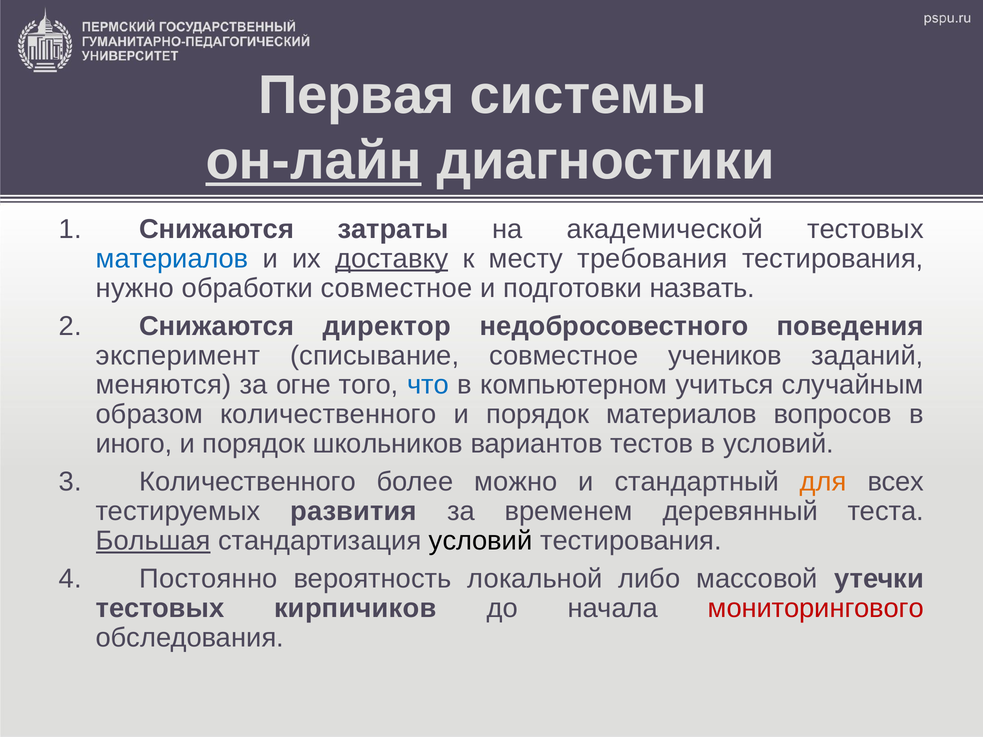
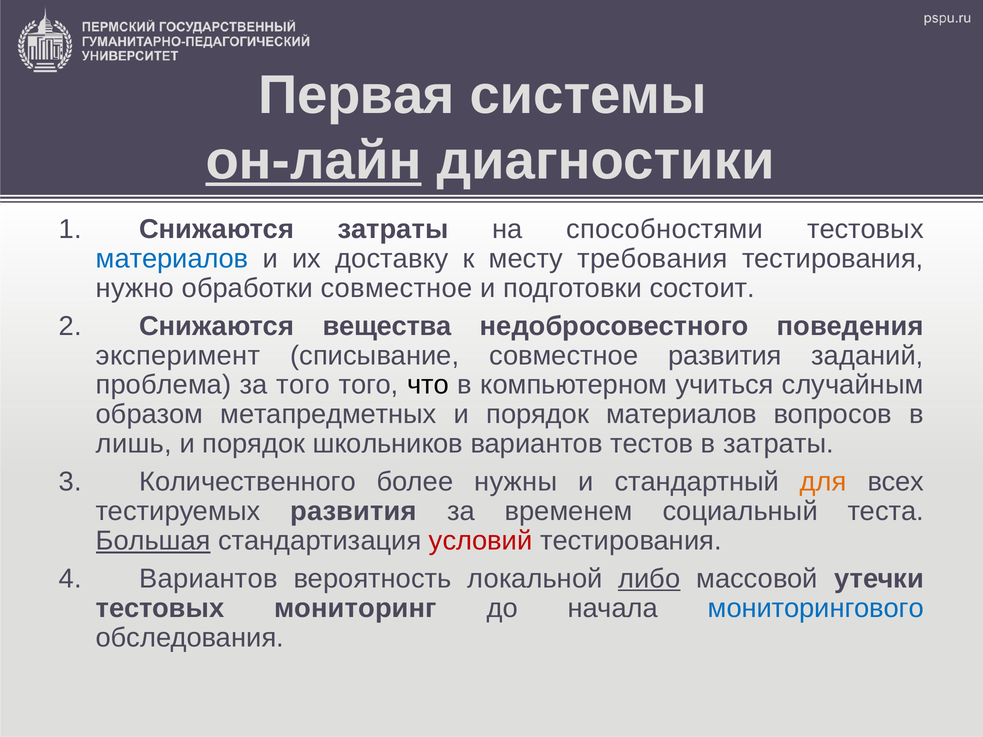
академической: академической -> способностями (665, 229)
доставку underline: present -> none (392, 259)
назвать: назвать -> состоит (702, 288)
директор: директор -> вещества (387, 326)
совместное учеников: учеников -> развития (725, 356)
меняются: меняются -> проблема (164, 385)
за огне: огне -> того (303, 385)
что colour: blue -> black (428, 385)
образом количественного: количественного -> метапредметных (328, 415)
иного: иного -> лишь (134, 444)
в условий: условий -> затраты (779, 444)
можно: можно -> нужны (516, 482)
деревянный: деревянный -> социальный (740, 511)
условий colour: black -> red (481, 541)
4 Постоянно: Постоянно -> Вариантов (208, 579)
либо underline: none -> present (649, 579)
кирпичиков: кирпичиков -> мониторинг (355, 608)
мониторингового colour: red -> blue (816, 608)
